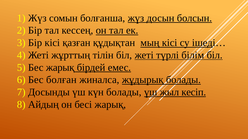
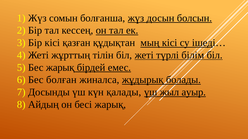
күн болады: болады -> қалады (124, 92)
кесіп: кесіп -> ауыр (194, 92)
